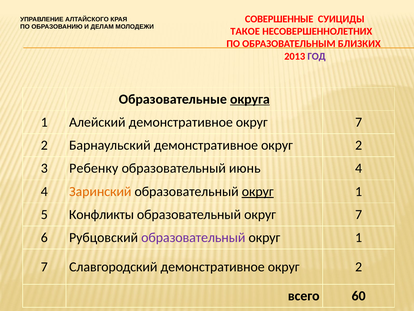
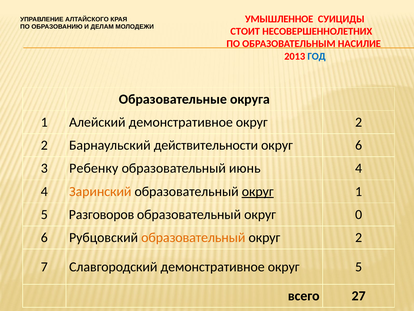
СОВЕРШЕННЫЕ: СОВЕРШЕННЫЕ -> УМЫШЛЕННОЕ (279, 19)
ТАКОЕ: ТАКОЕ -> СТОИТ (245, 31)
БЛИЗКИХ: БЛИЗКИХ -> НАСИЛИЕ (359, 44)
ГОД colour: purple -> blue (317, 56)
округа underline: present -> none (250, 99)
7: 7 -> 2 (359, 122)
Барнаульский демонстративное: демонстративное -> действительности (206, 145)
2: 2 -> 6 (359, 145)
Конфликты: Конфликты -> Разговоров (102, 214)
образовательный округ 7: 7 -> 0 (359, 214)
образовательный colour: purple -> orange (193, 237)
1: 1 -> 2 (359, 237)
2: 2 -> 5 (359, 266)
60: 60 -> 27 (359, 295)
